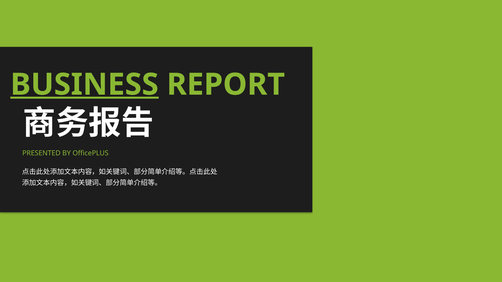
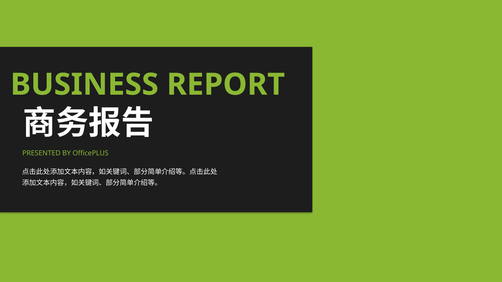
BUSINESS underline: present -> none (84, 85)
